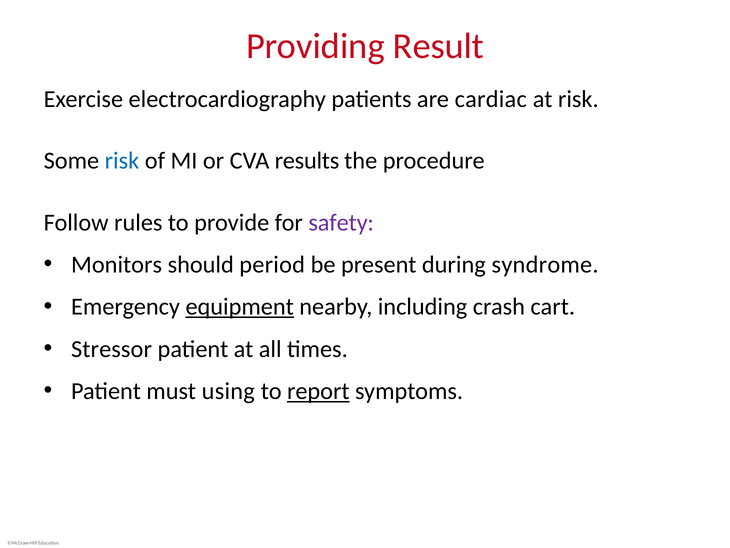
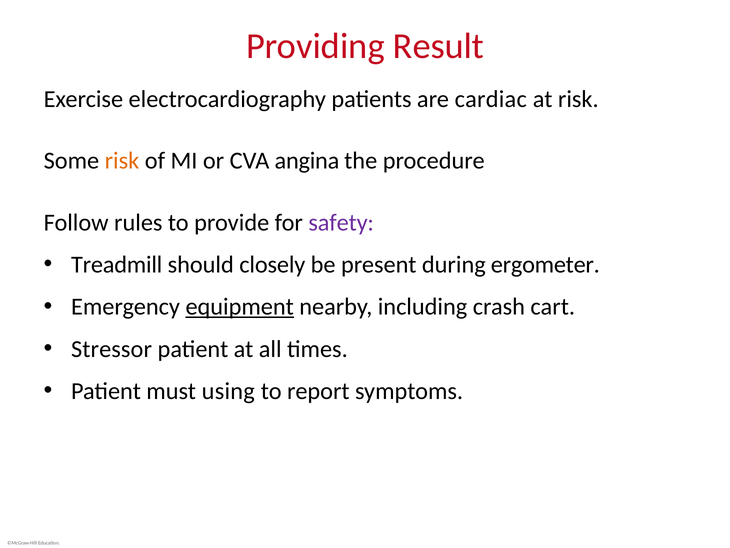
risk colour: blue -> orange (122, 161)
results: results -> angina (307, 161)
Monitors: Monitors -> Treadmill (117, 264)
period: period -> closely (272, 264)
syndrome: syndrome -> ergometer (545, 264)
report underline: present -> none (318, 391)
